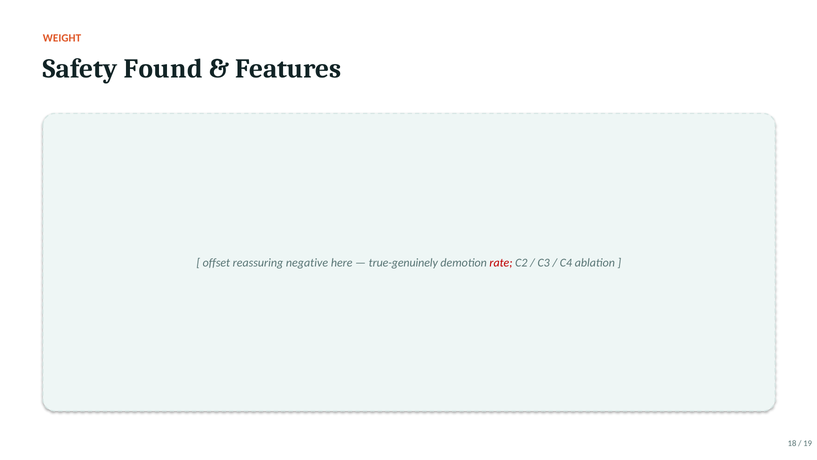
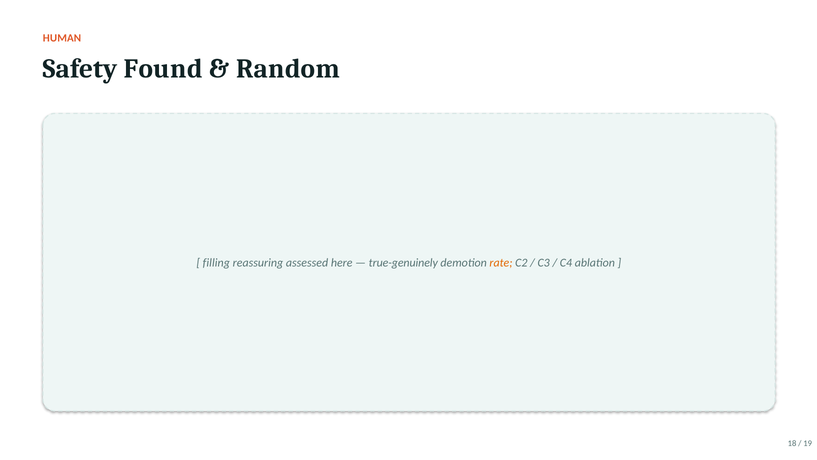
WEIGHT: WEIGHT -> HUMAN (62, 38)
Features: Features -> Random (288, 68)
offset: offset -> filling (216, 263)
negative: negative -> assessed (307, 263)
rate colour: red -> orange (501, 263)
